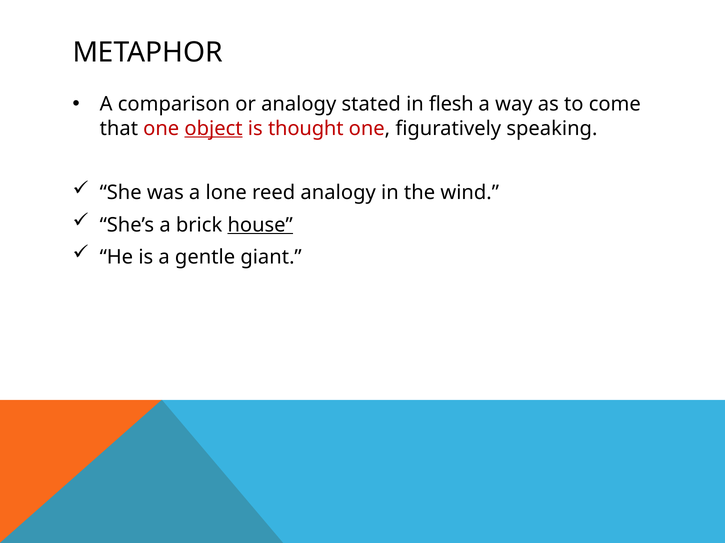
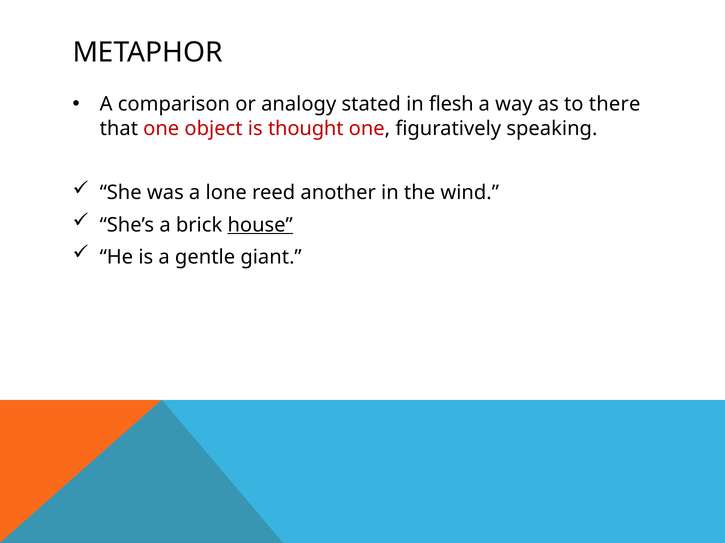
come: come -> there (615, 104)
object underline: present -> none (214, 129)
reed analogy: analogy -> another (338, 193)
